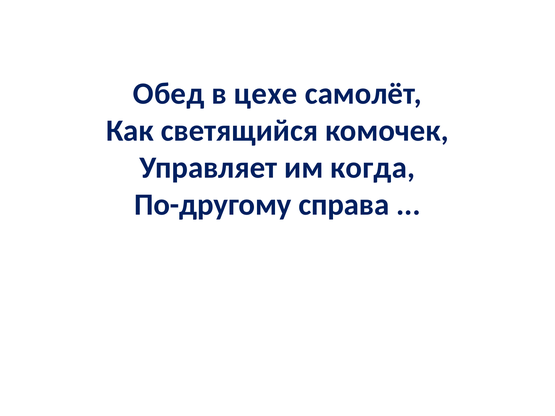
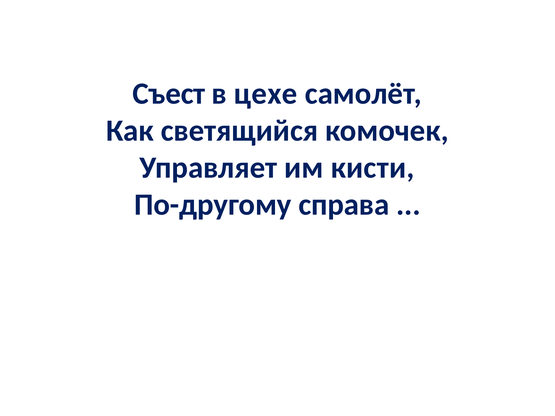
Обед: Обед -> Съест (169, 94)
когда: когда -> кисти (373, 168)
